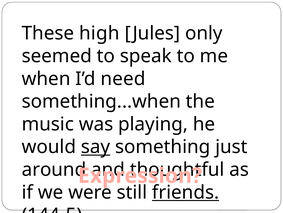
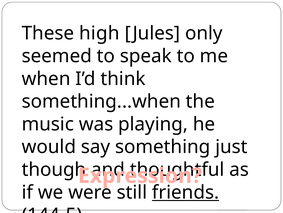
need: need -> think (123, 79)
say underline: present -> none (96, 146)
around: around -> though (54, 169)
